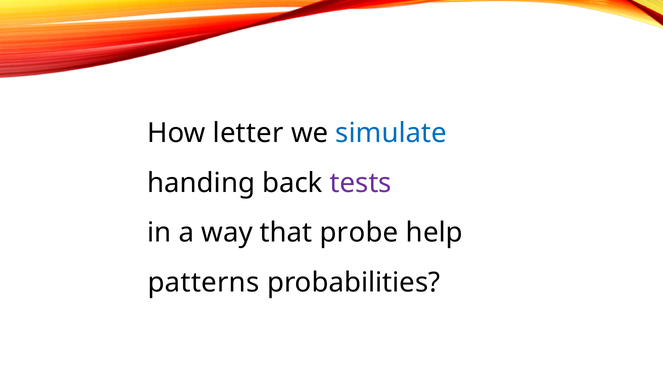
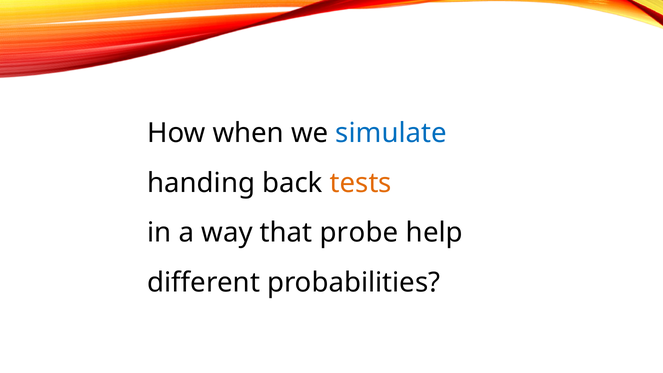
letter: letter -> when (248, 133)
tests colour: purple -> orange (361, 183)
patterns: patterns -> different (204, 282)
